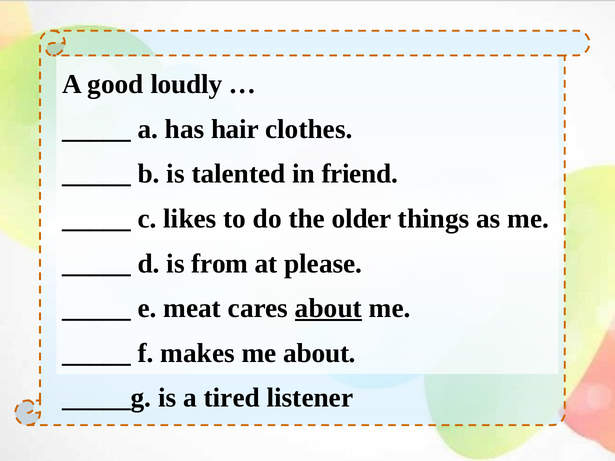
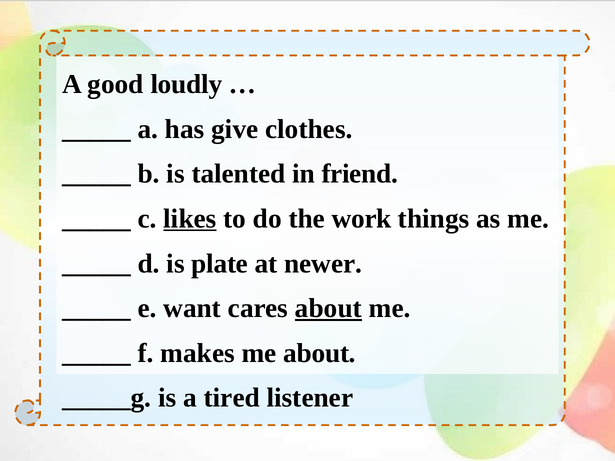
hair: hair -> give (235, 129)
likes underline: none -> present (190, 219)
older: older -> work (362, 219)
from: from -> plate (220, 264)
please: please -> newer (323, 264)
meat: meat -> want (192, 308)
